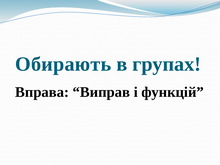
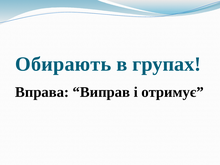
функцій: функцій -> отримує (173, 92)
